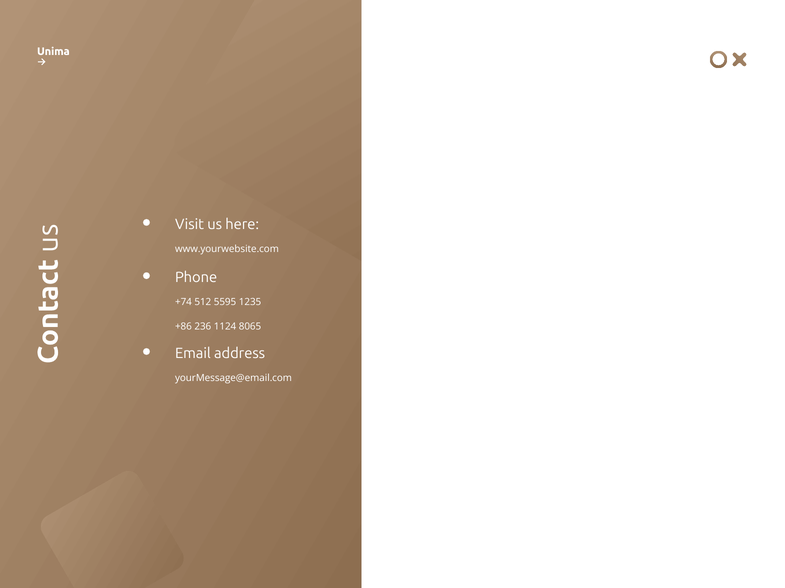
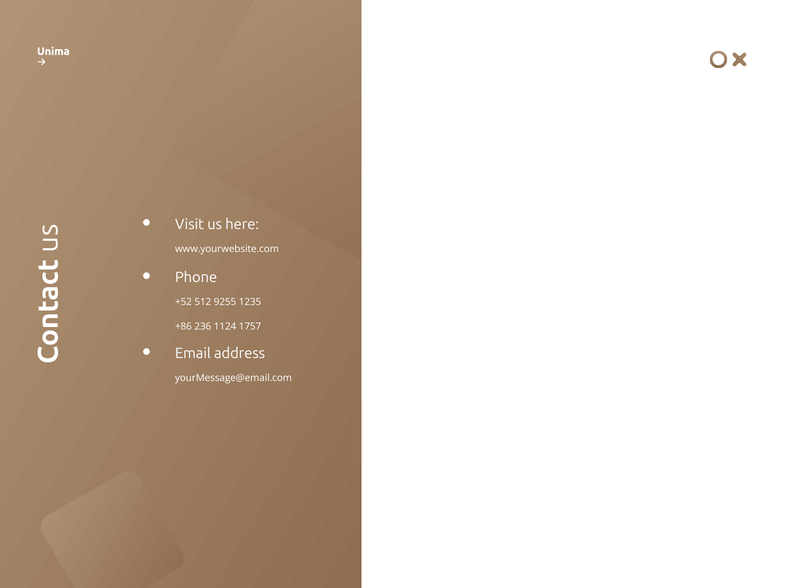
+74: +74 -> +52 (183, 302)
5595: 5595 -> 9255 (225, 302)
8065: 8065 -> 1757 (250, 327)
